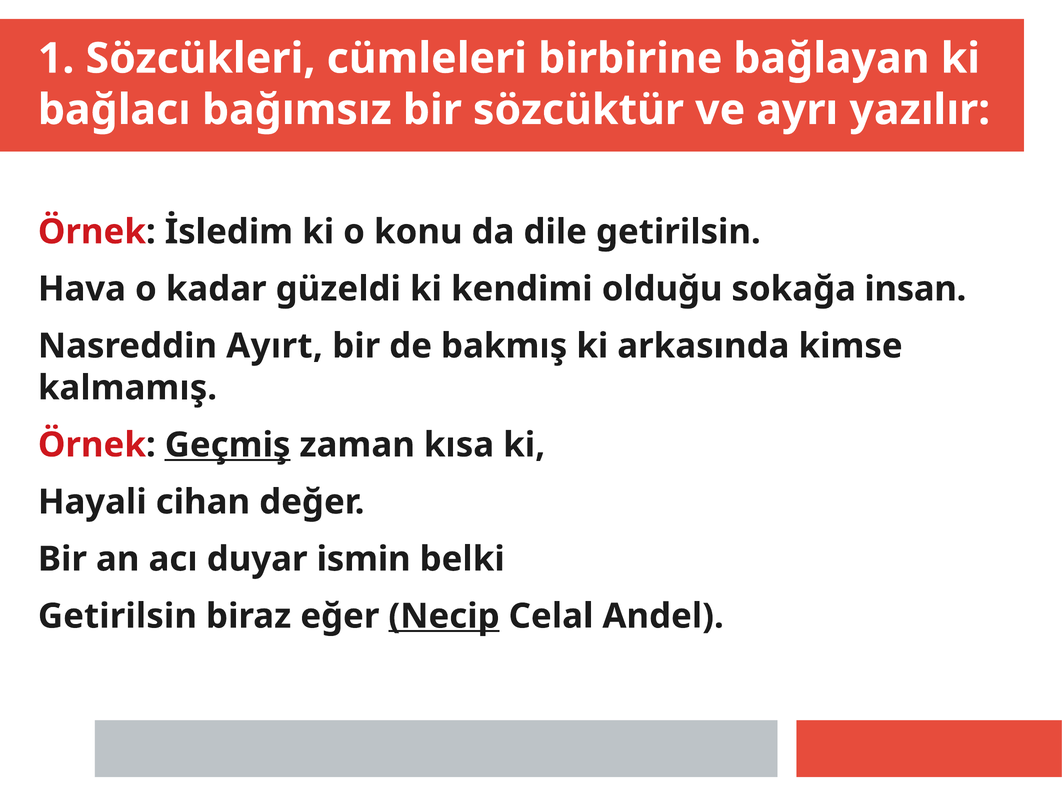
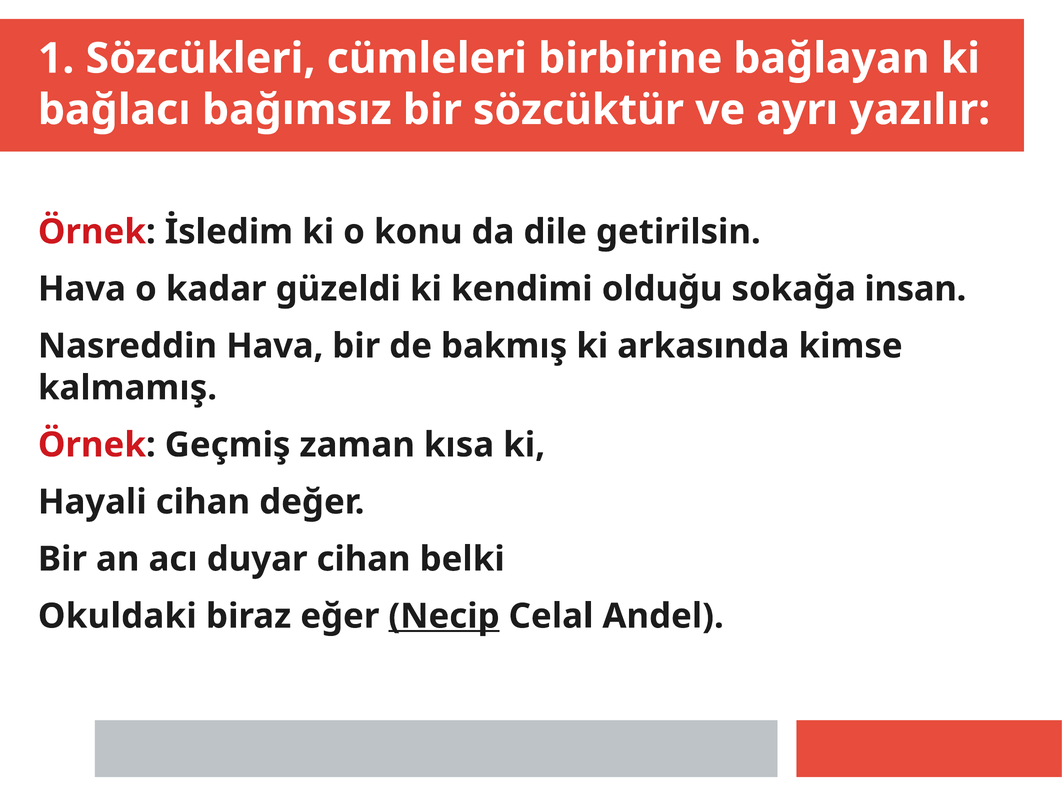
Nasreddin Ayırt: Ayırt -> Hava (275, 346)
Geçmiş underline: present -> none (228, 445)
duyar ismin: ismin -> cihan (364, 559)
Getirilsin: Getirilsin -> Okuldaki (117, 617)
